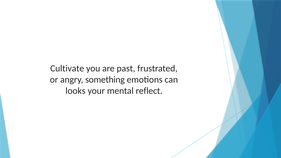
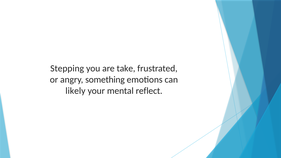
Cultivate: Cultivate -> Stepping (67, 68)
past: past -> take (126, 68)
looks: looks -> likely (75, 91)
